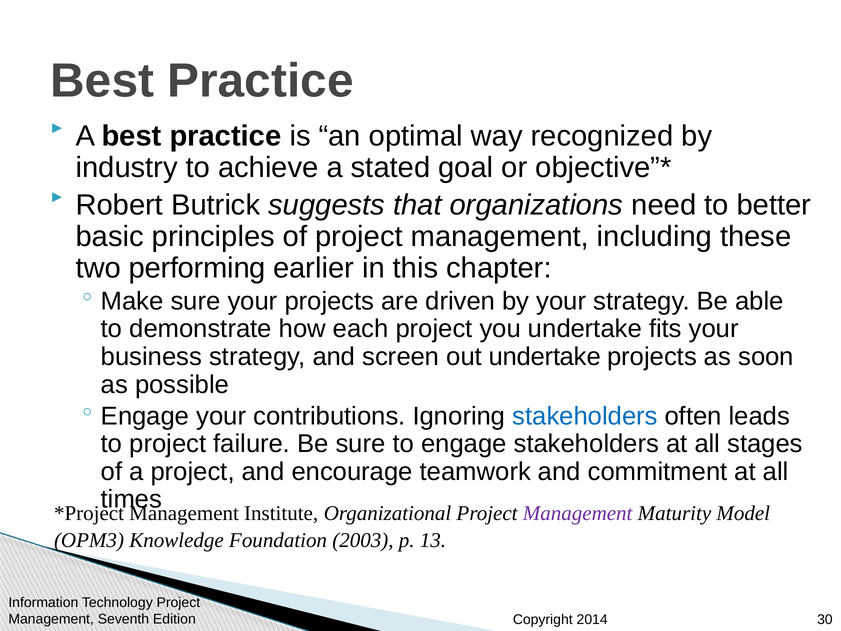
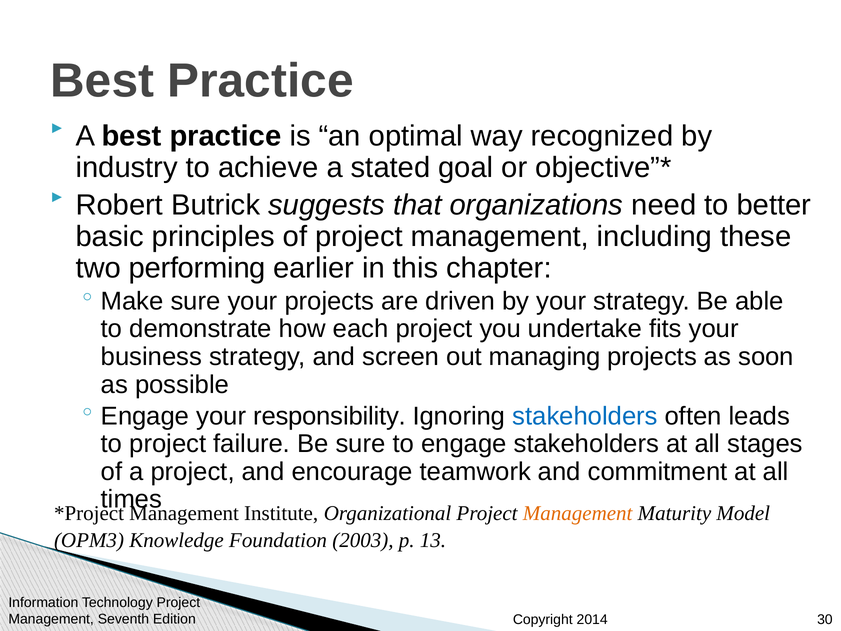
out undertake: undertake -> managing (545, 357)
contributions: contributions -> responsibility (329, 416)
Management colour: purple -> orange (578, 513)
